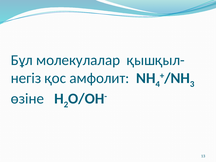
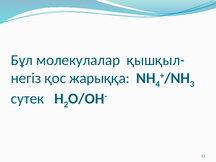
амфолит: амфолит -> жарыққа (99, 78)
өзіне: өзіне -> сутек (27, 99)
